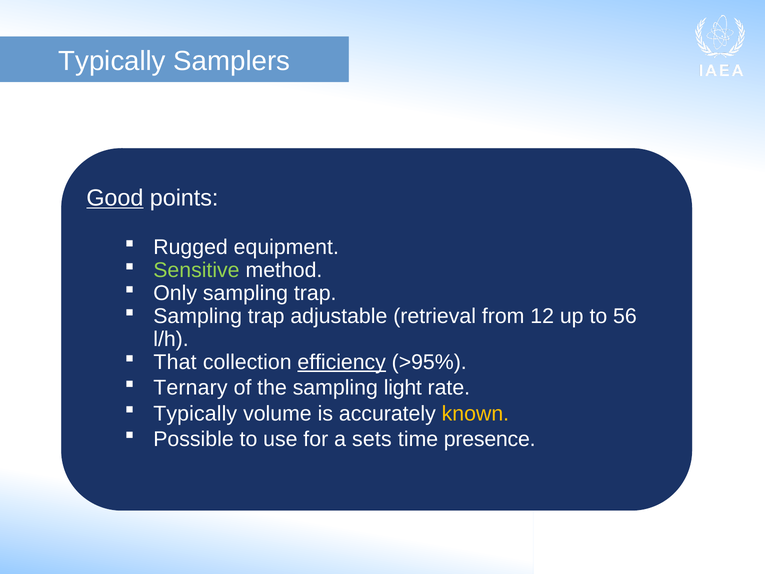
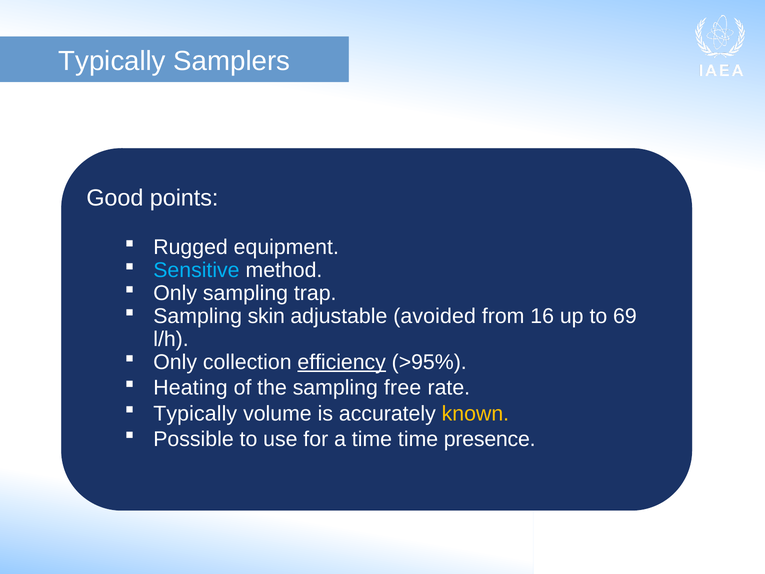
Good underline: present -> none (115, 198)
Sensitive colour: light green -> light blue (196, 270)
trap: trap -> skin (266, 316)
retrieval: retrieval -> avoided (435, 316)
12: 12 -> 16 (542, 316)
56: 56 -> 69 (625, 316)
That: That -> Only (175, 362)
Ternary: Ternary -> Heating (190, 388)
light: light -> free (403, 388)
a sets: sets -> time (372, 439)
